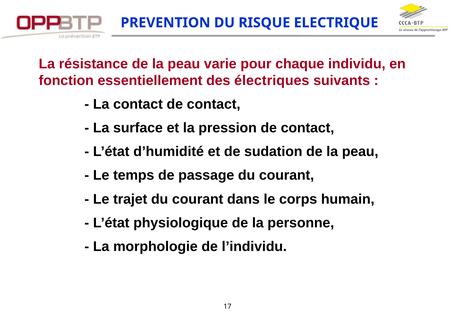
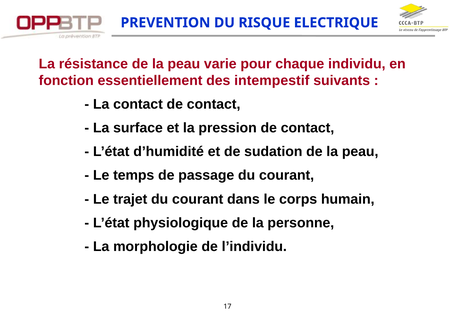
électriques: électriques -> intempestif (272, 81)
